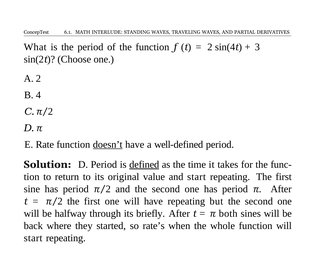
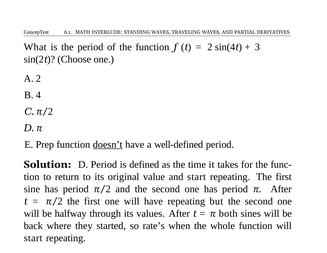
Rate: Rate -> Prep (45, 144)
defined underline: present -> none (144, 164)
briefly: briefly -> values (151, 213)
